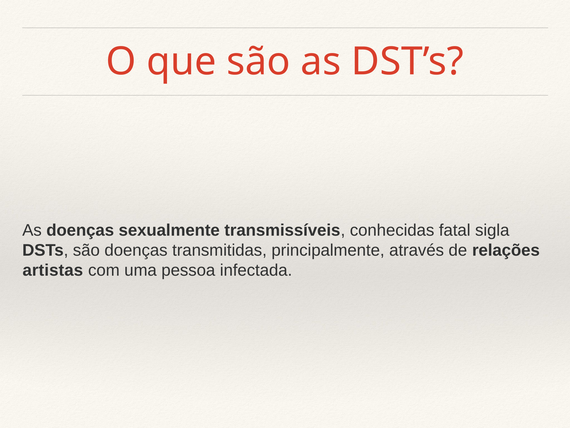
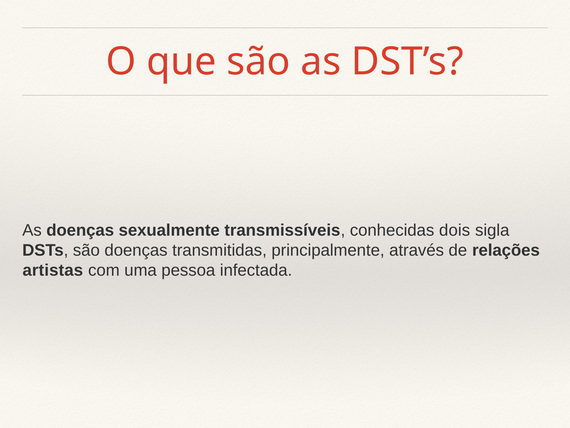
fatal: fatal -> dois (455, 230)
